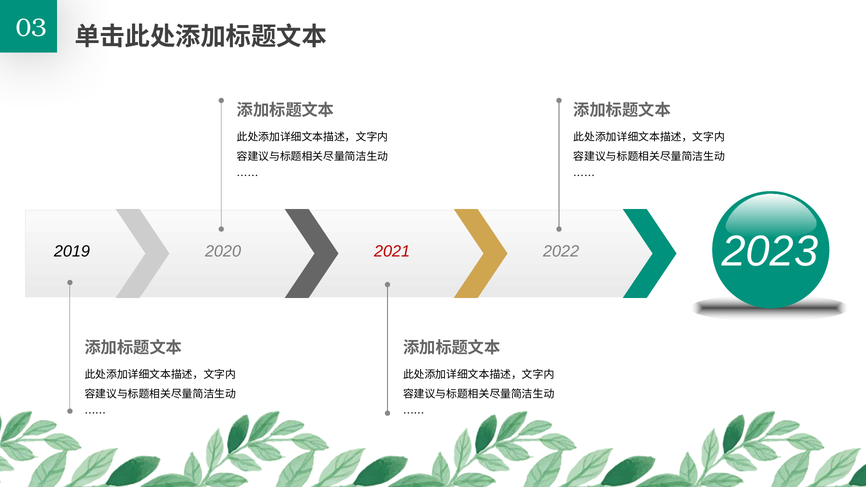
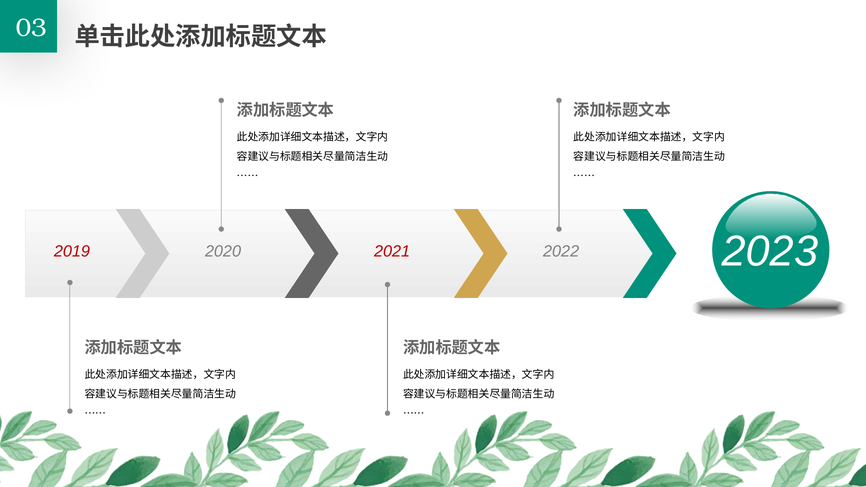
2019 colour: black -> red (72, 251)
